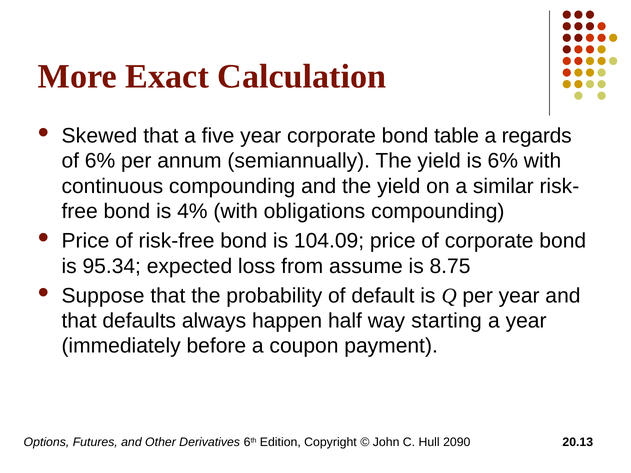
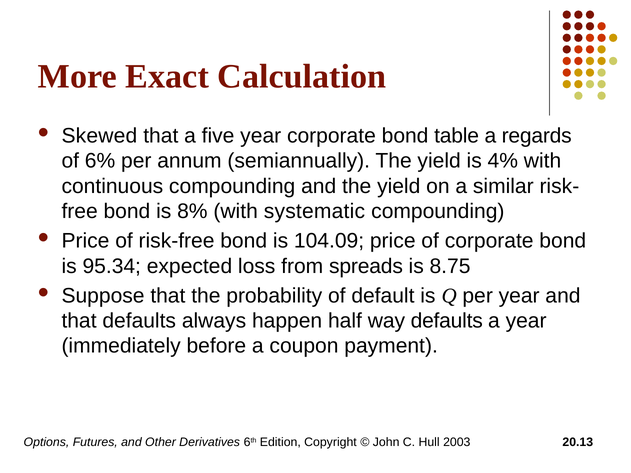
is 6%: 6% -> 4% (503, 161)
4%: 4% -> 8% (192, 212)
obligations: obligations -> systematic (314, 212)
assume: assume -> spreads (366, 266)
way starting: starting -> defaults (447, 321)
2090: 2090 -> 2003 (457, 443)
